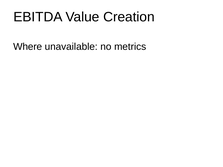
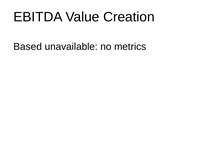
Where: Where -> Based (28, 47)
